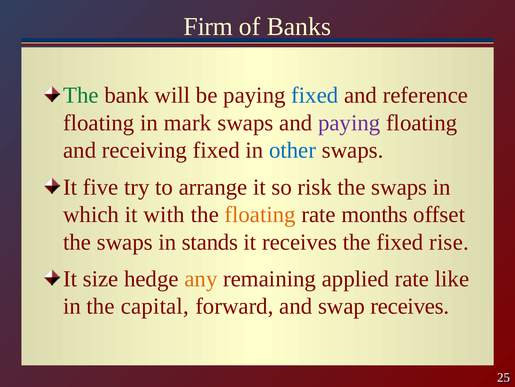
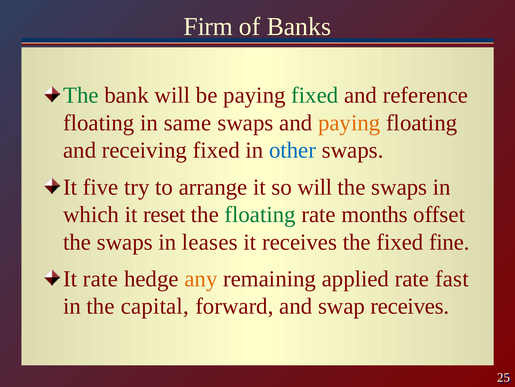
fixed colour: blue -> green (315, 95)
mark: mark -> same (188, 123)
paying colour: purple -> orange (349, 123)
so risk: risk -> will (315, 187)
with: with -> reset (164, 214)
floating colour: orange -> green (260, 214)
stands: stands -> leases (210, 242)
rise: rise -> fine (449, 242)
It size: size -> rate (100, 278)
like: like -> fast (452, 278)
